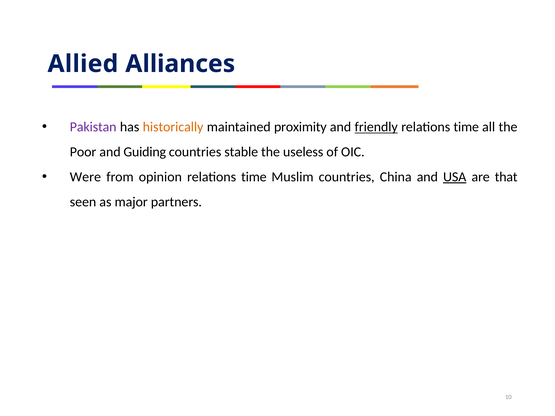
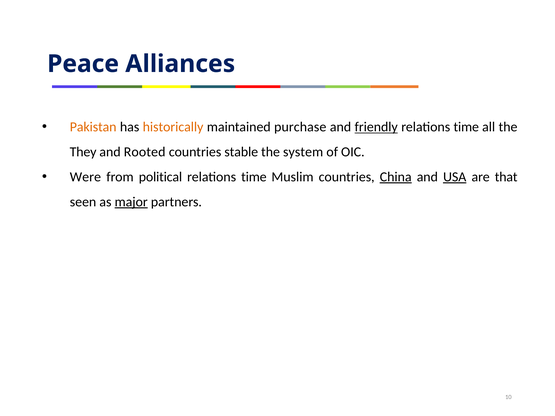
Allied: Allied -> Peace (83, 64)
Pakistan colour: purple -> orange (93, 127)
proximity: proximity -> purchase (300, 127)
Poor: Poor -> They (83, 152)
Guiding: Guiding -> Rooted (145, 152)
useless: useless -> system (303, 152)
opinion: opinion -> political (160, 177)
China underline: none -> present (396, 177)
major underline: none -> present (131, 202)
